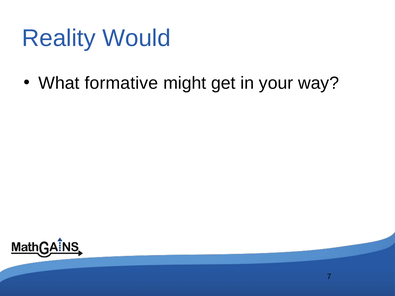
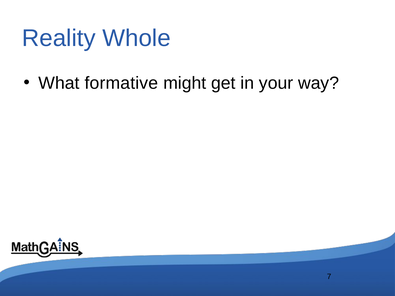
Would: Would -> Whole (137, 38)
